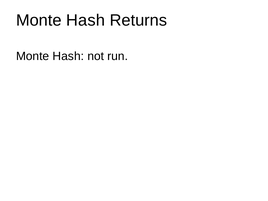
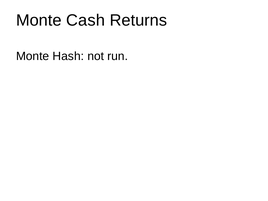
Hash: Hash -> Cash (86, 20)
